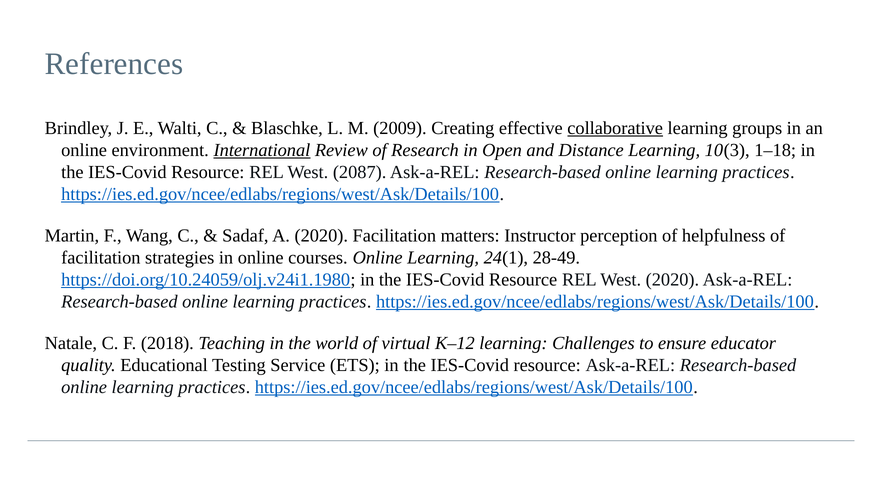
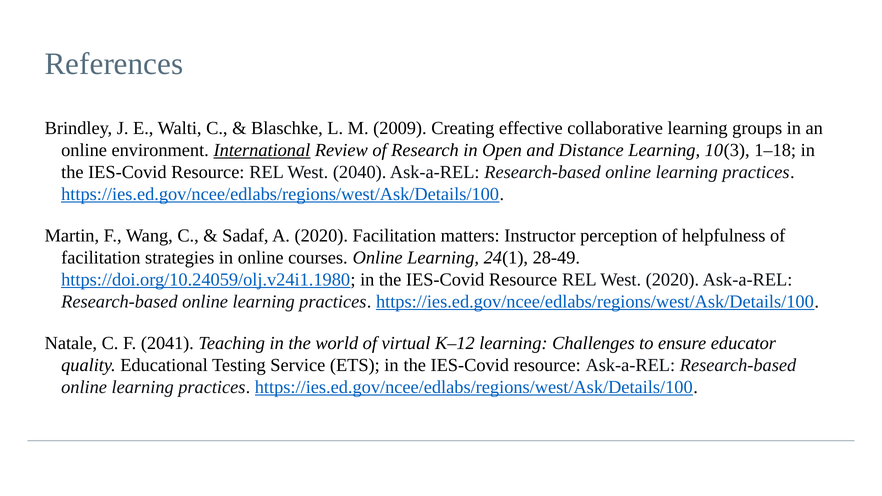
collaborative underline: present -> none (615, 128)
2087: 2087 -> 2040 (360, 172)
2018: 2018 -> 2041 (167, 343)
